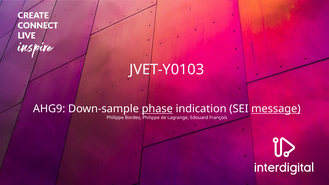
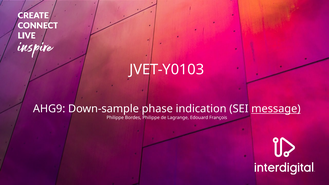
phase underline: present -> none (157, 109)
